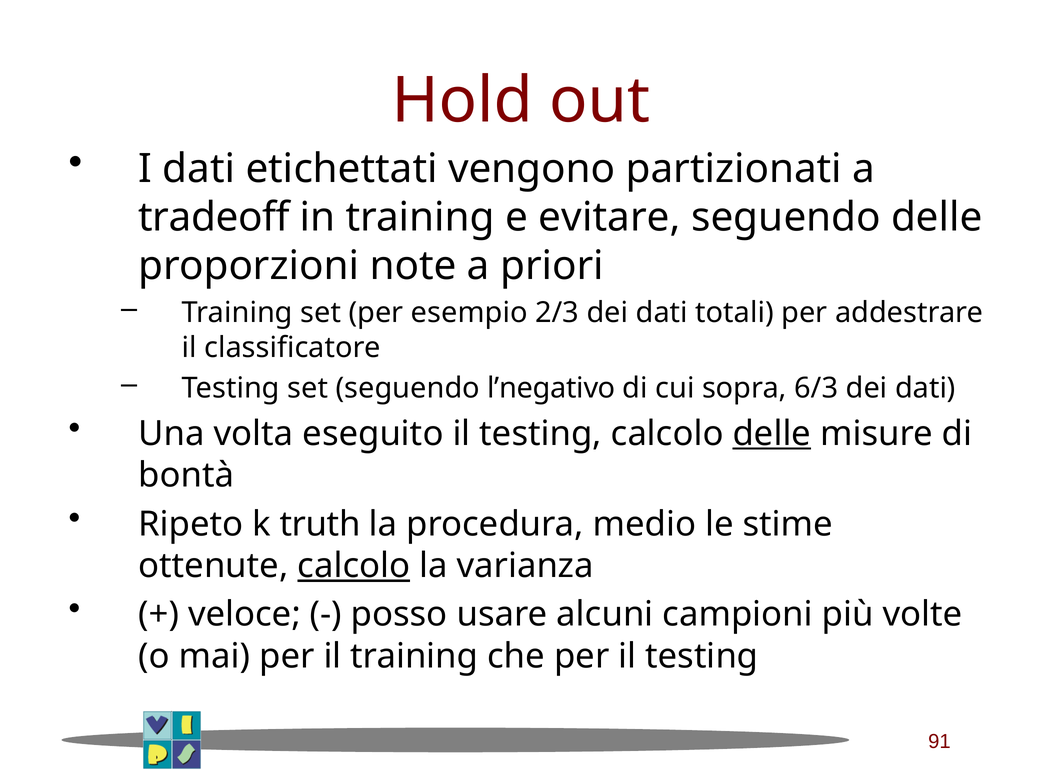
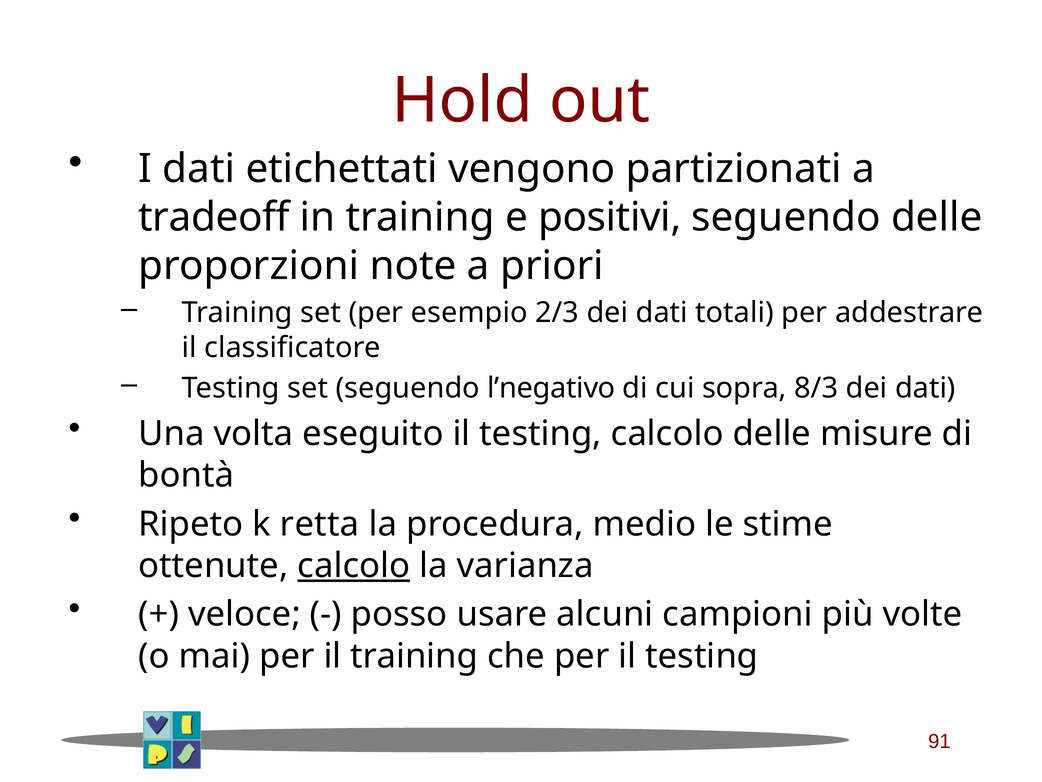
evitare: evitare -> positivi (610, 217)
6/3: 6/3 -> 8/3 (816, 388)
delle underline: present -> none (772, 433)
truth: truth -> retta (320, 524)
